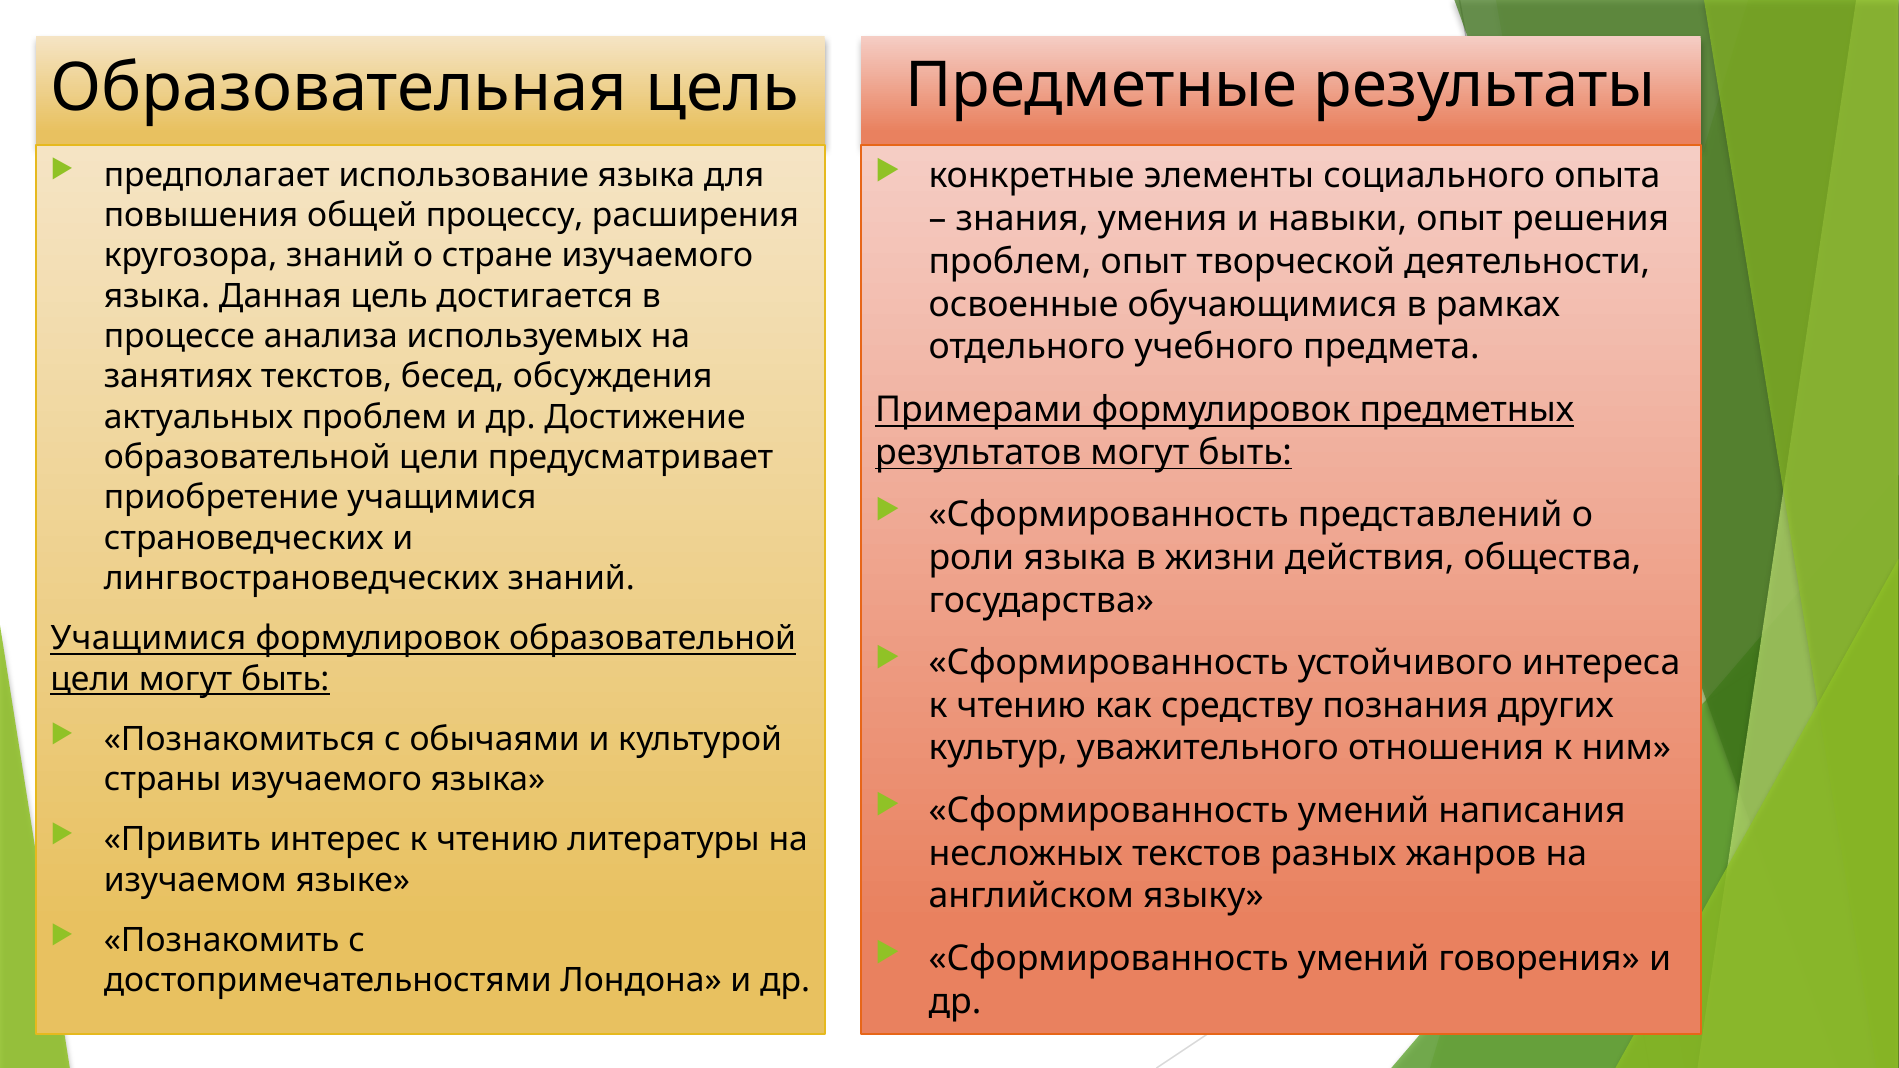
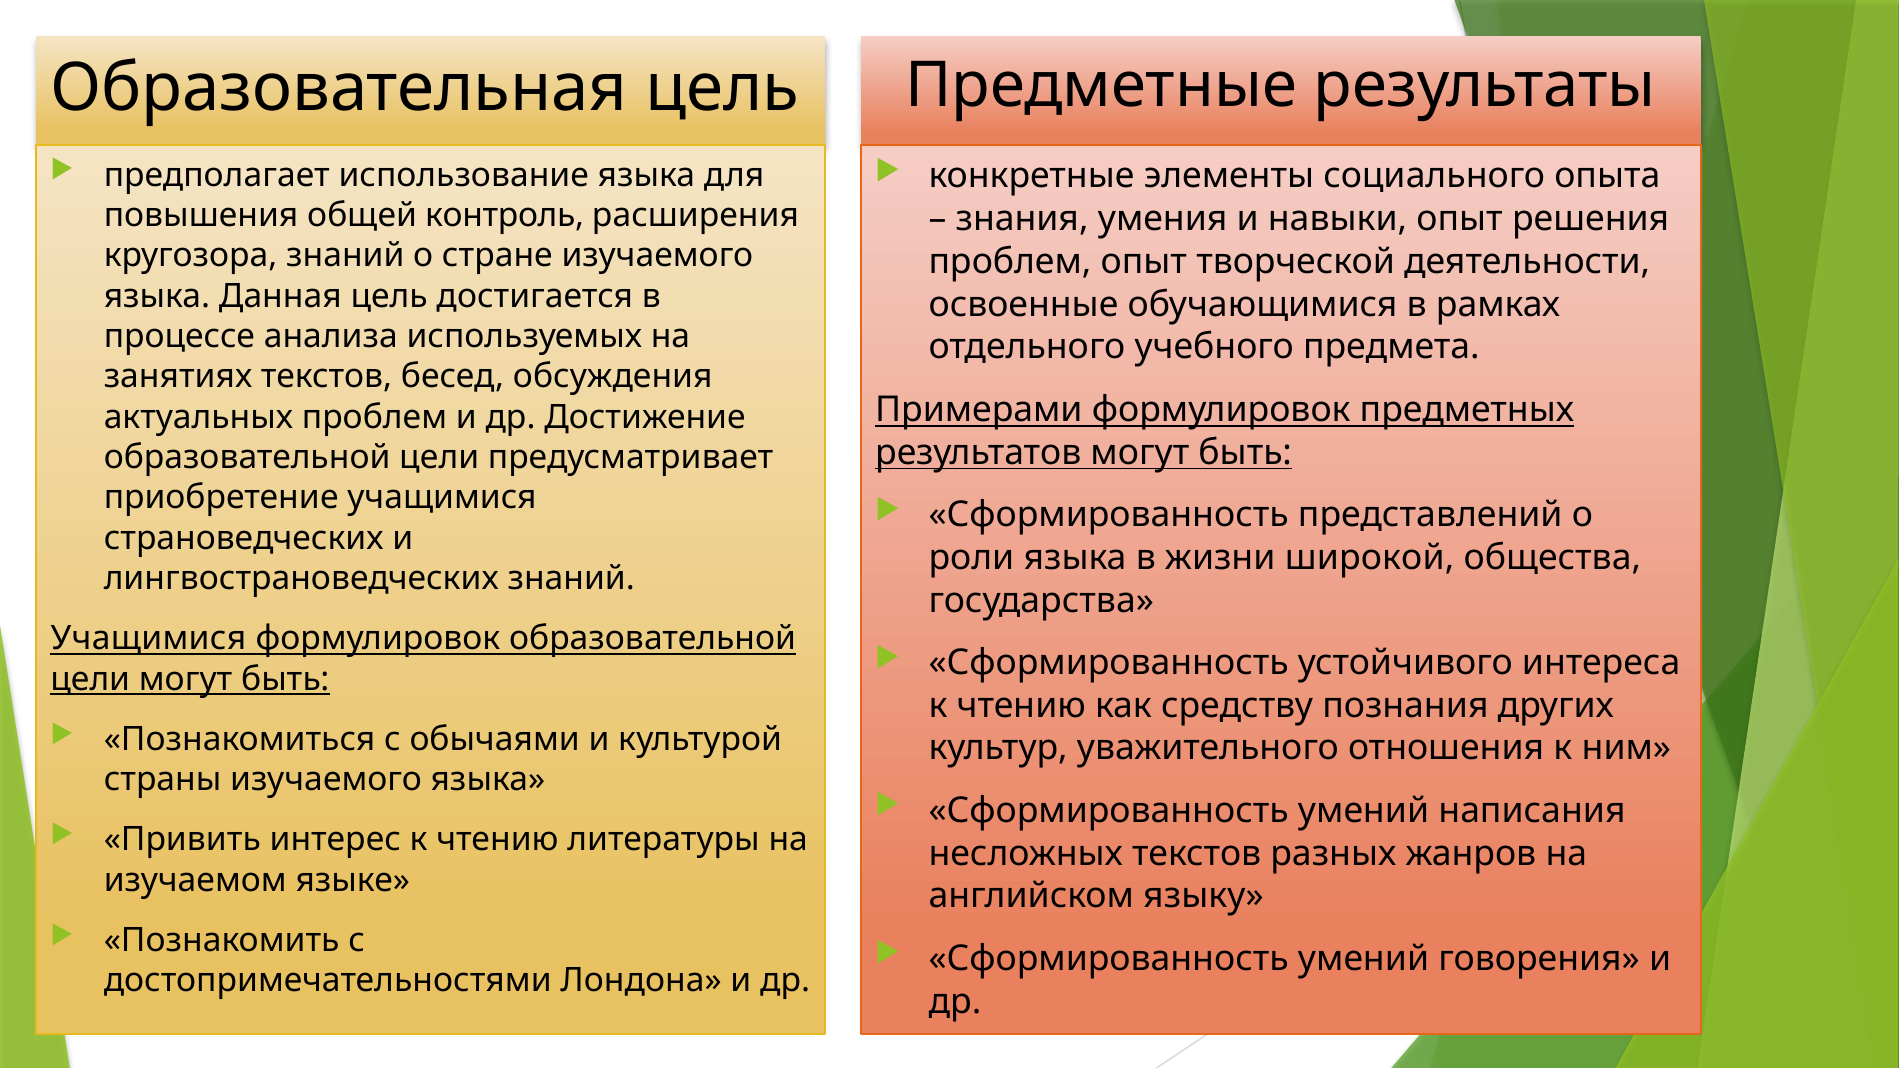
процессу: процессу -> контроль (505, 215)
действия: действия -> широкой (1370, 558)
